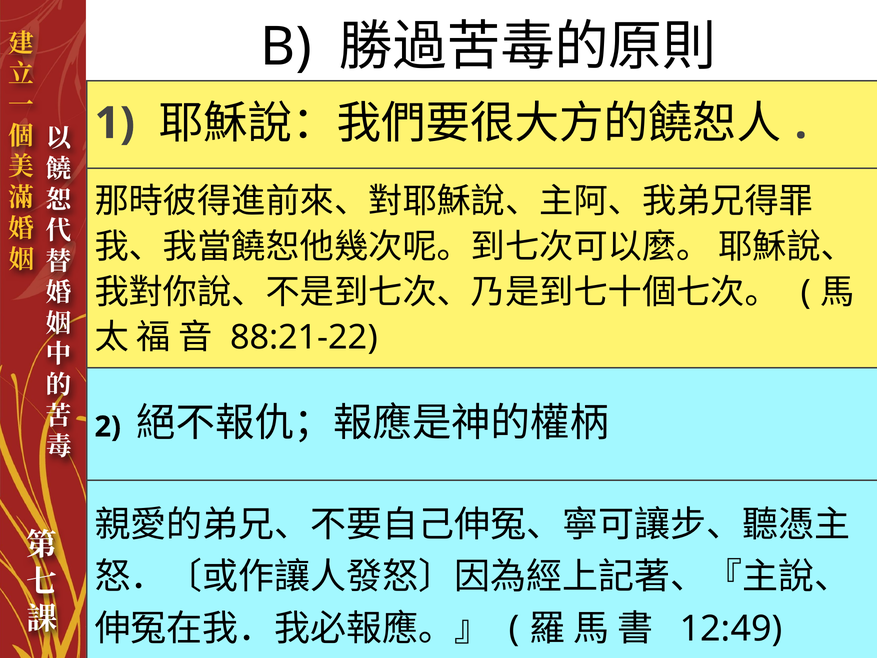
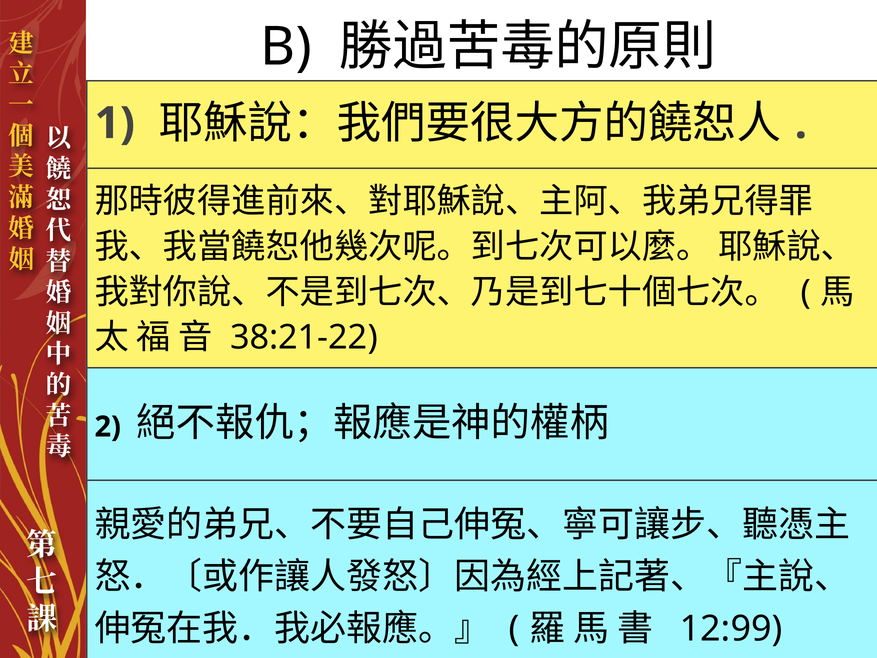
88:21-22: 88:21-22 -> 38:21-22 (304, 338)
12:49: 12:49 -> 12:99 (731, 629)
